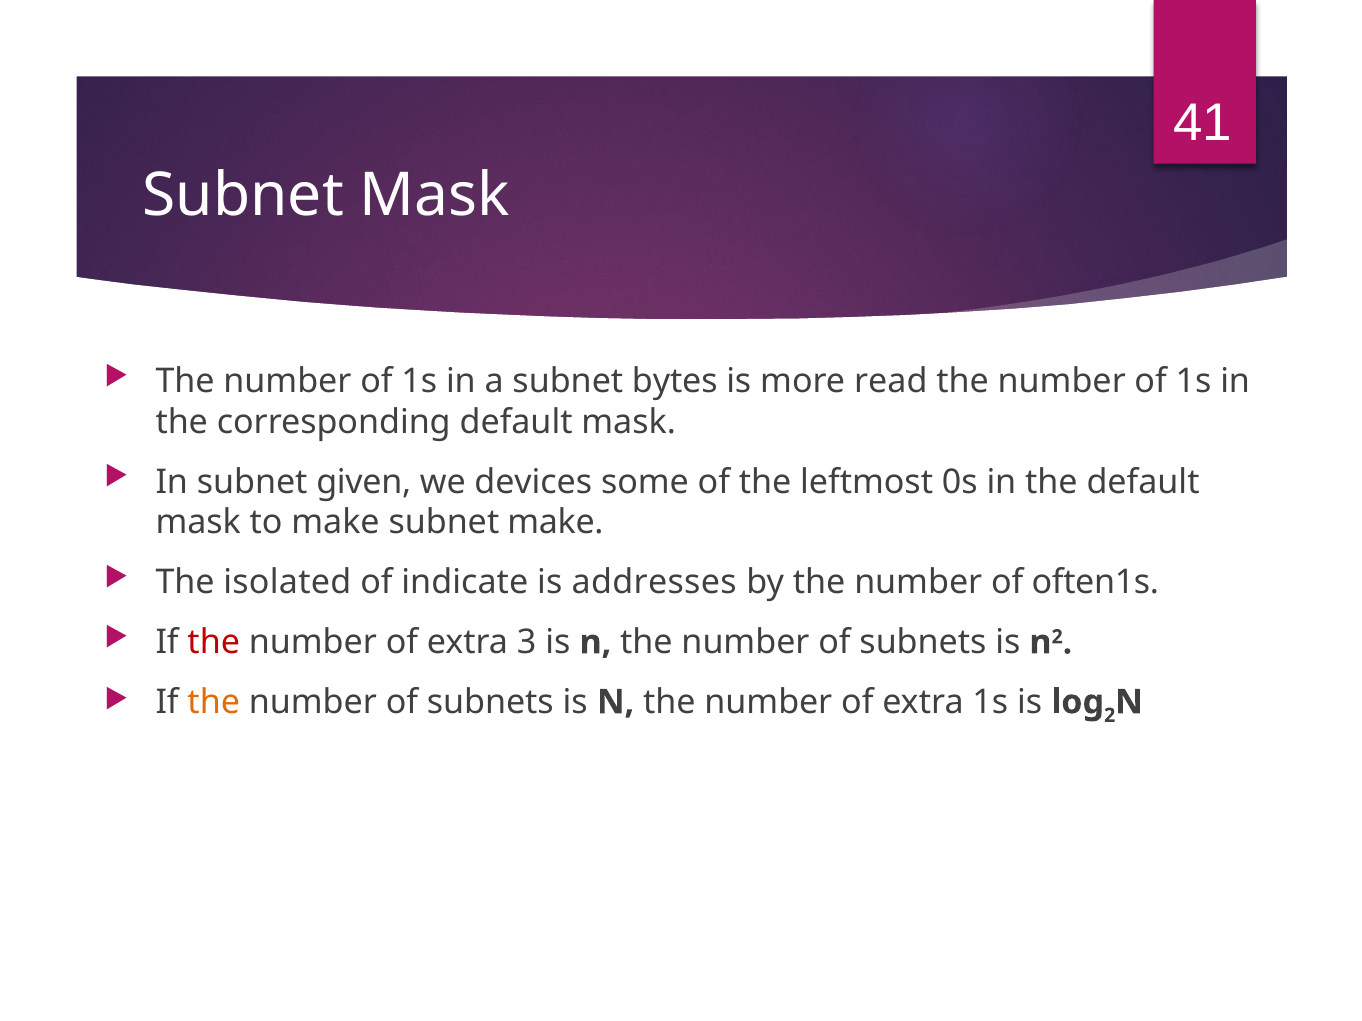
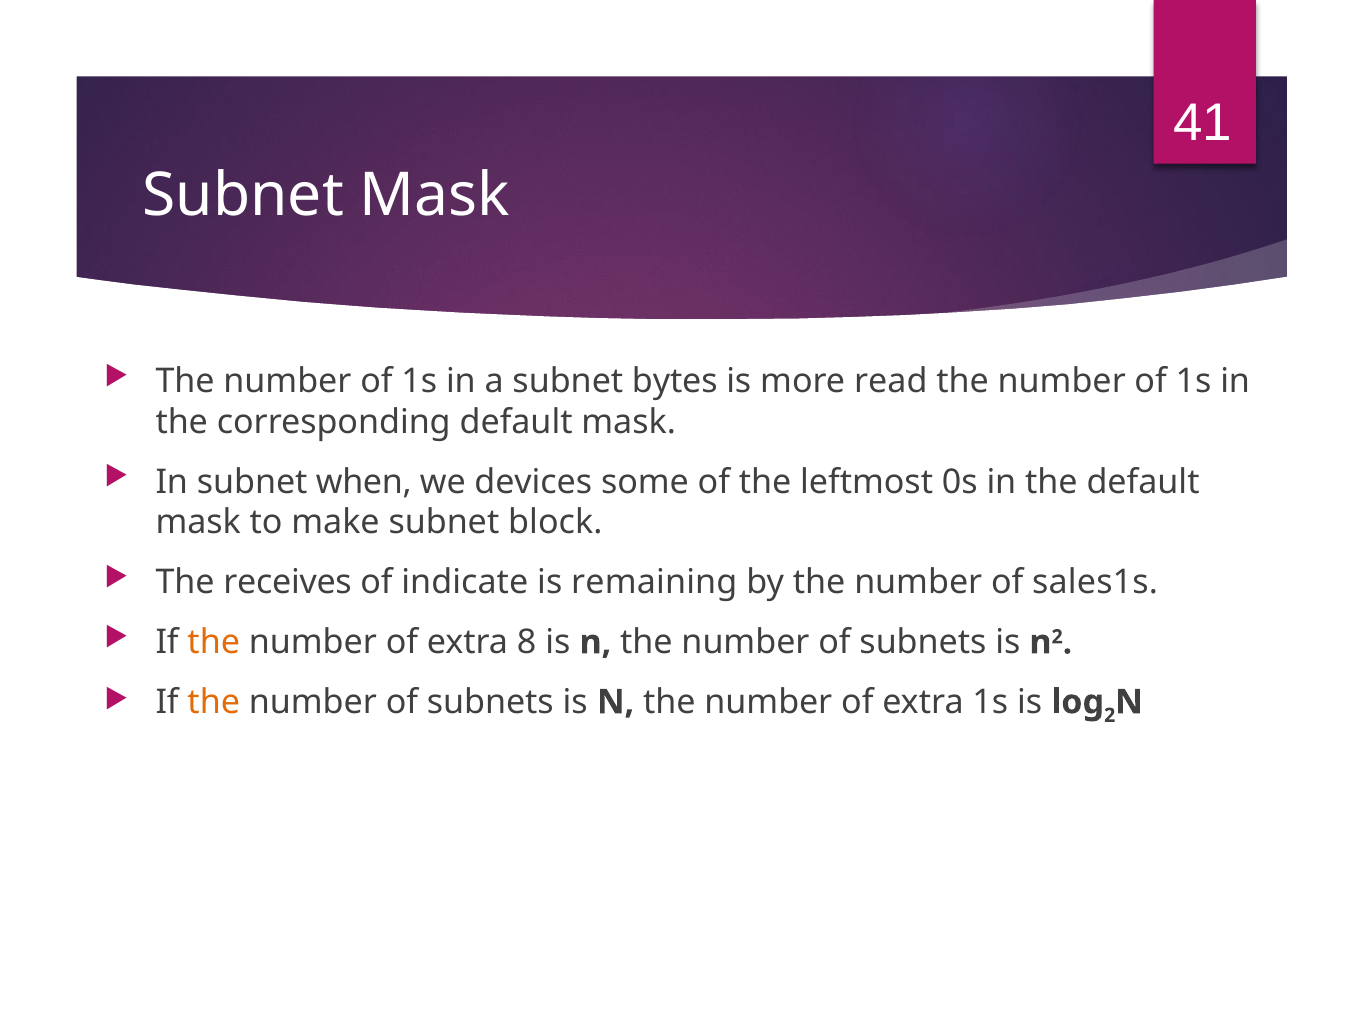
given: given -> when (364, 482)
subnet make: make -> block (555, 523)
isolated: isolated -> receives (288, 583)
addresses: addresses -> remaining (654, 583)
often1s: often1s -> sales1s (1095, 583)
the colour: red -> orange (214, 643)
3: 3 -> 8 (527, 643)
